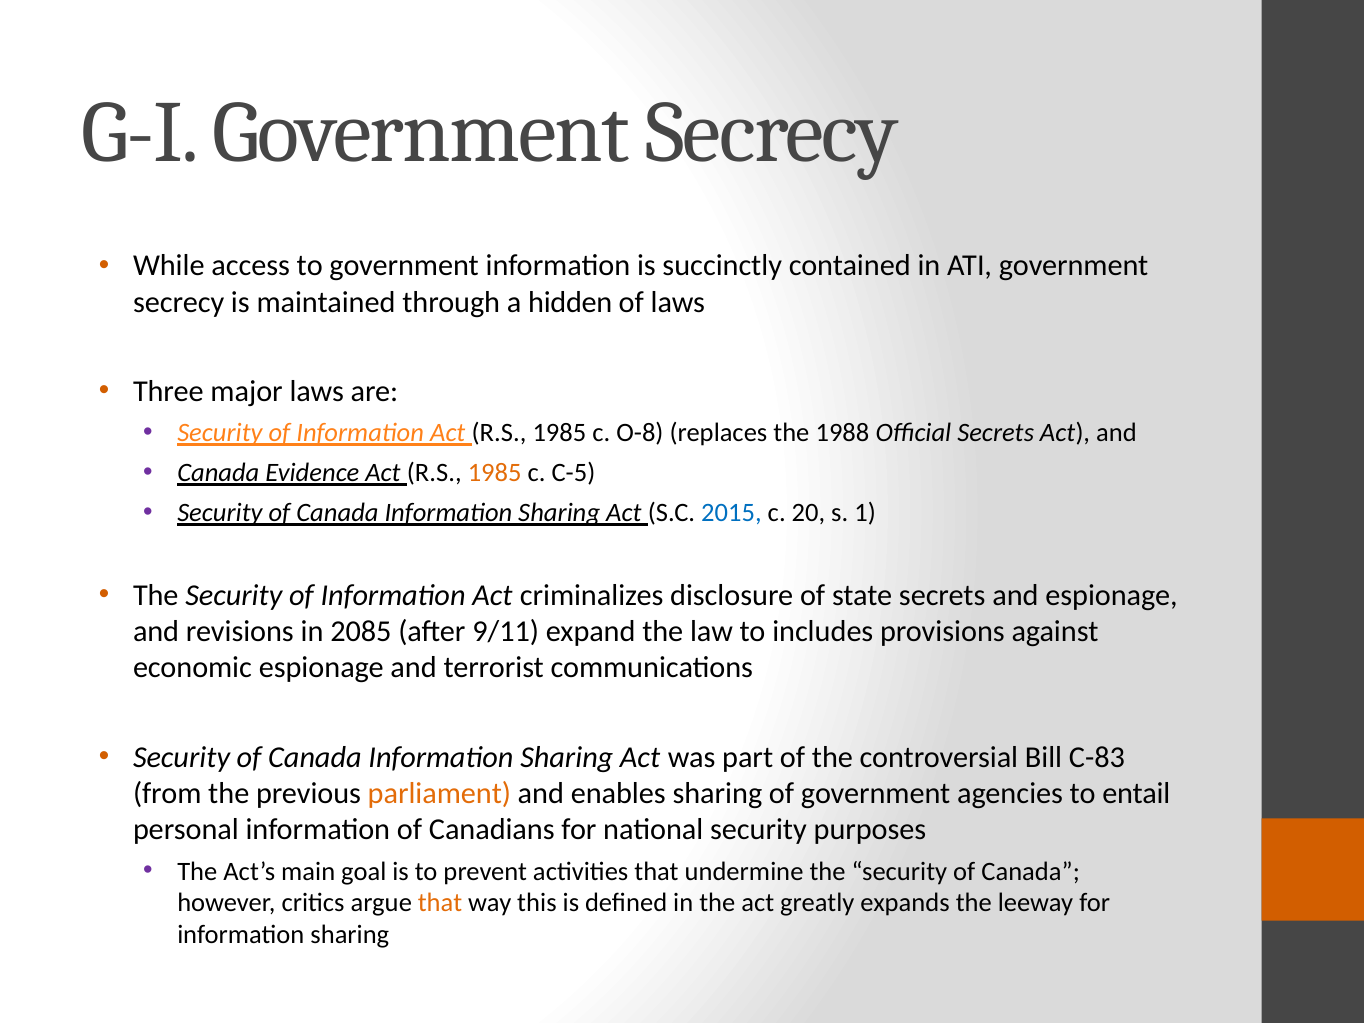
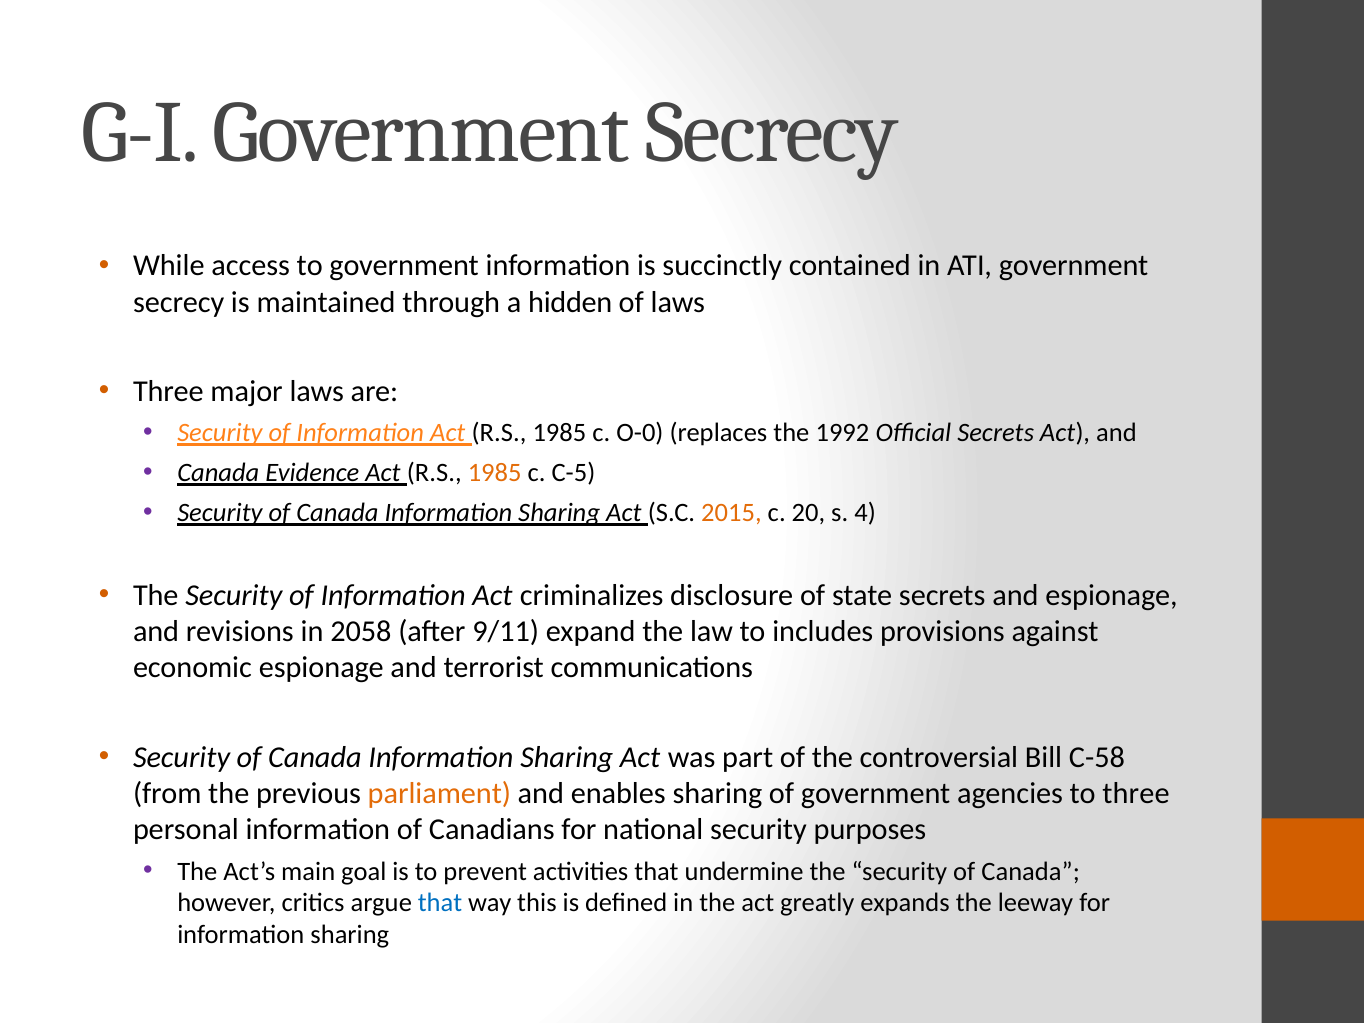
O-8: O-8 -> O-0 (640, 433)
1988: 1988 -> 1992 (842, 433)
2015 colour: blue -> orange (731, 513)
1: 1 -> 4 (865, 513)
2085: 2085 -> 2058 (361, 632)
C-83: C-83 -> C-58 (1097, 757)
to entail: entail -> three (1136, 794)
that colour: orange -> blue (440, 903)
